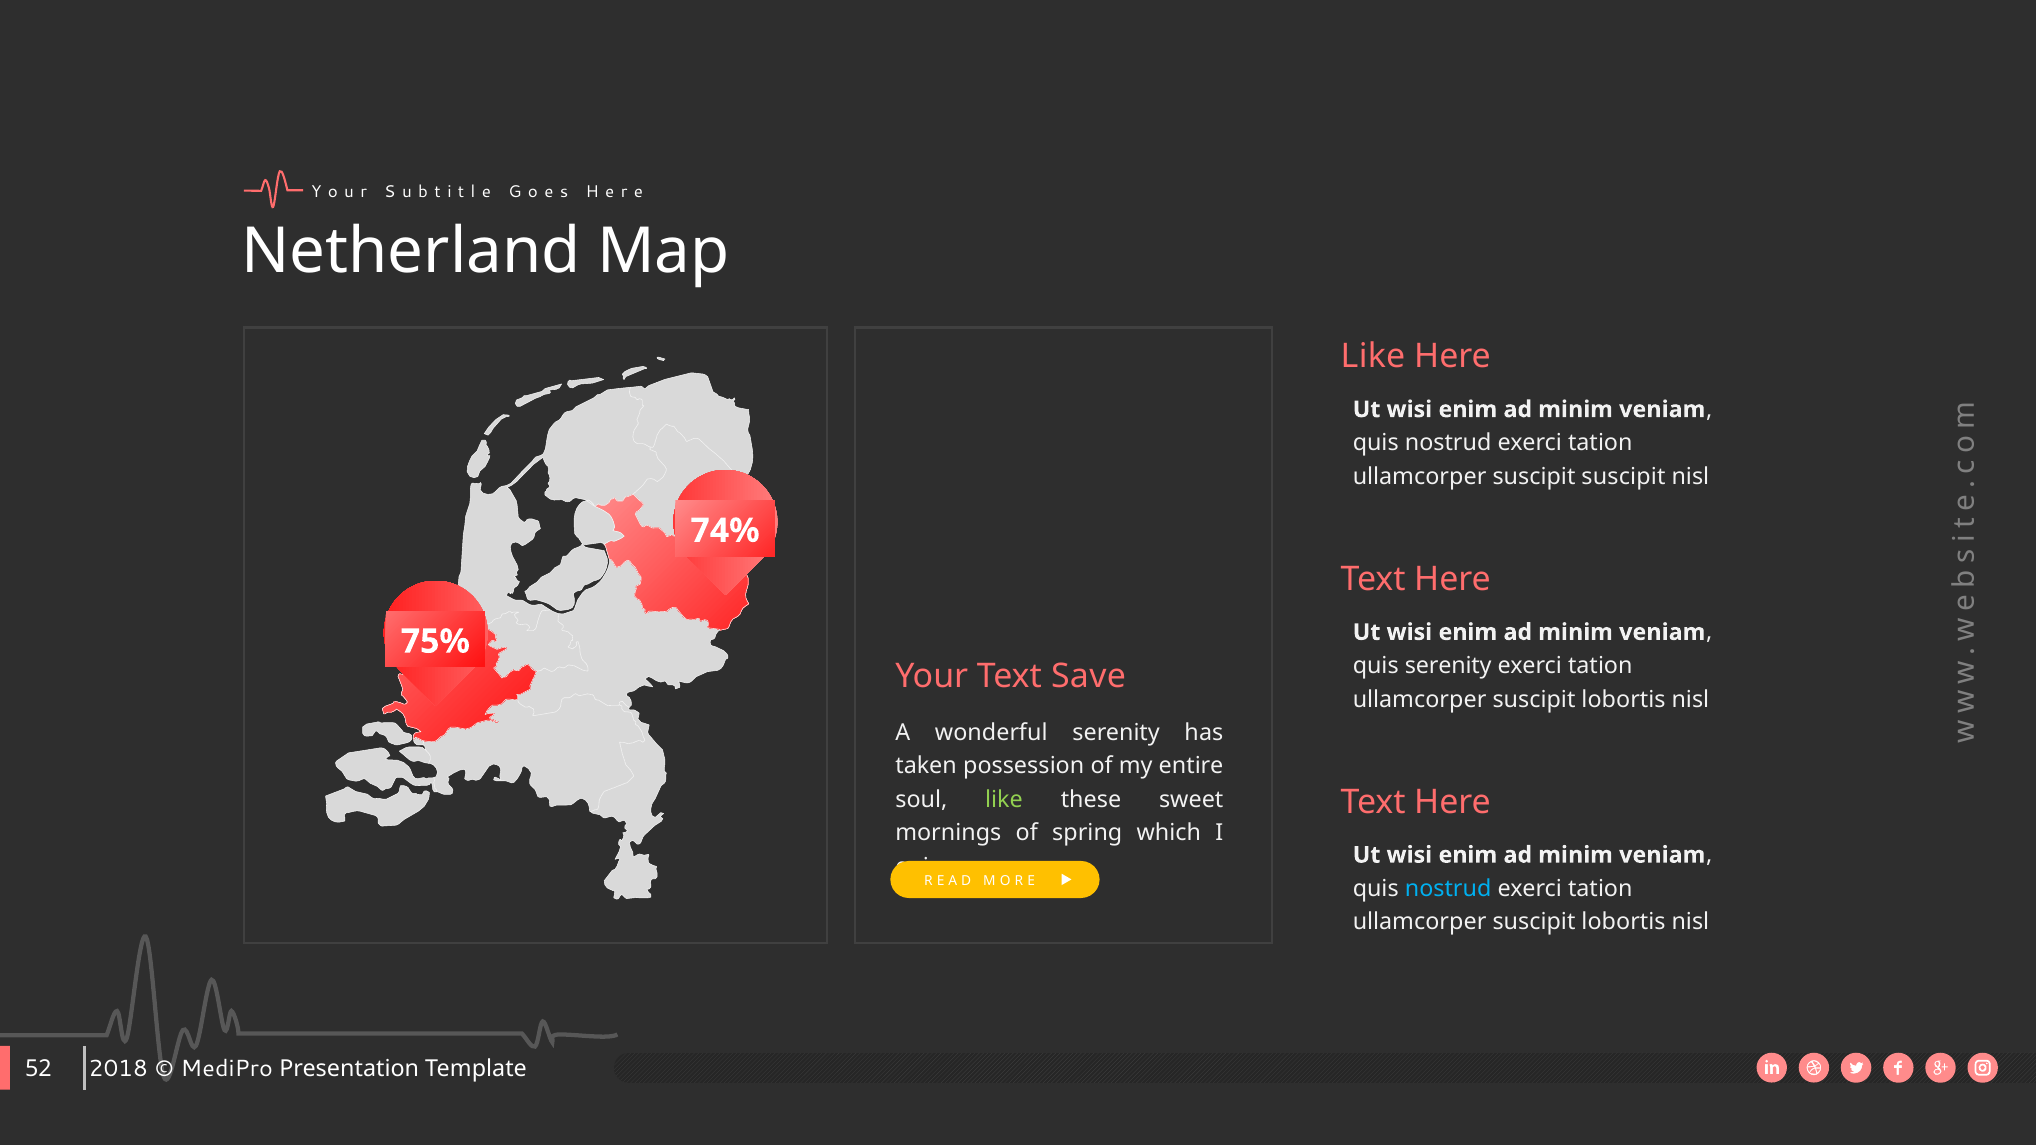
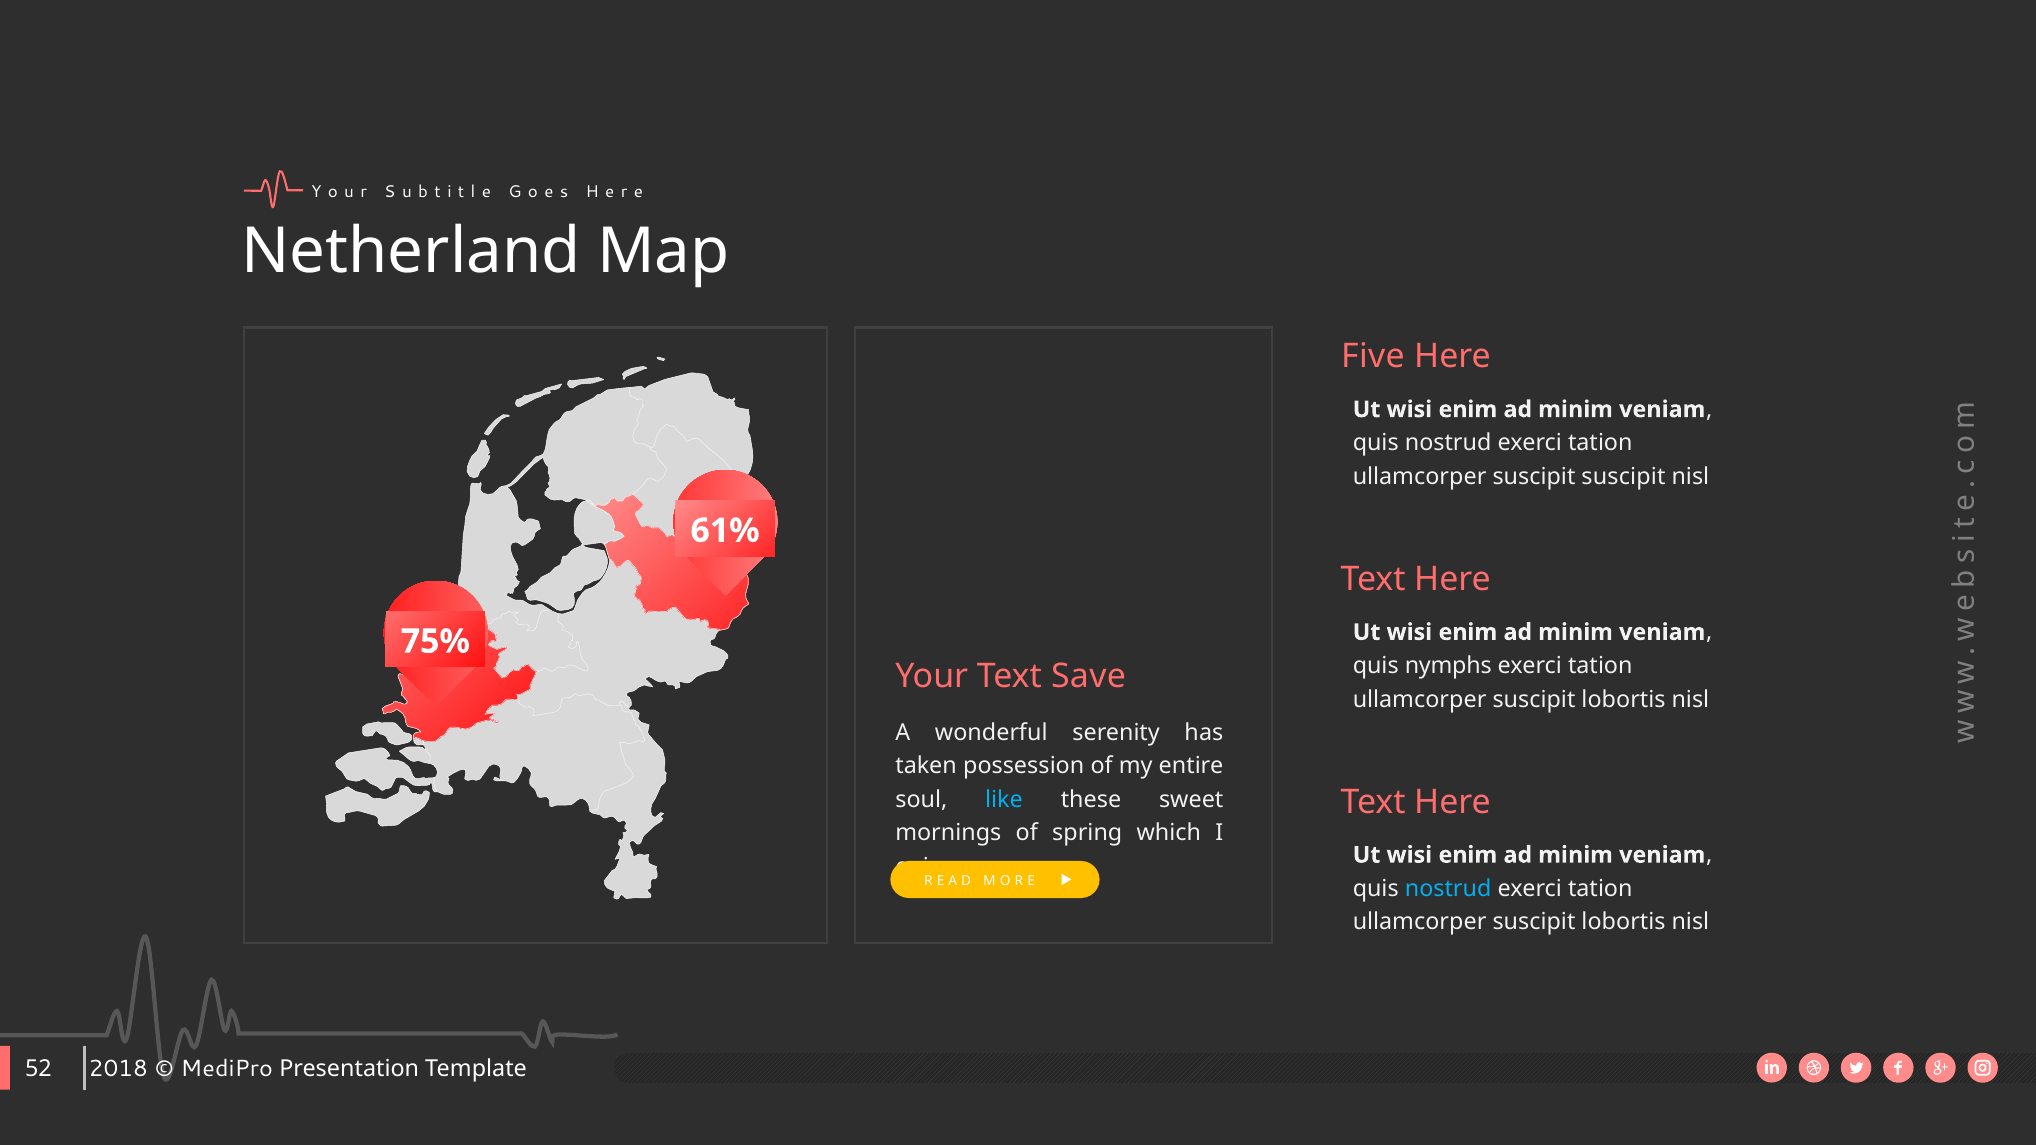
Like: Like -> Five (1373, 357)
74%: 74% -> 61% (725, 531)
quis serenity: serenity -> nymphs (1448, 666)
like colour: light green -> light blue (1004, 800)
